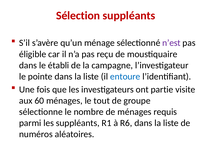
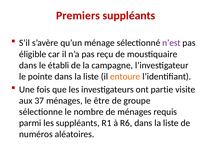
Sélection: Sélection -> Premiers (78, 16)
entoure colour: blue -> orange (125, 77)
60: 60 -> 37 (39, 101)
tout: tout -> être (102, 101)
